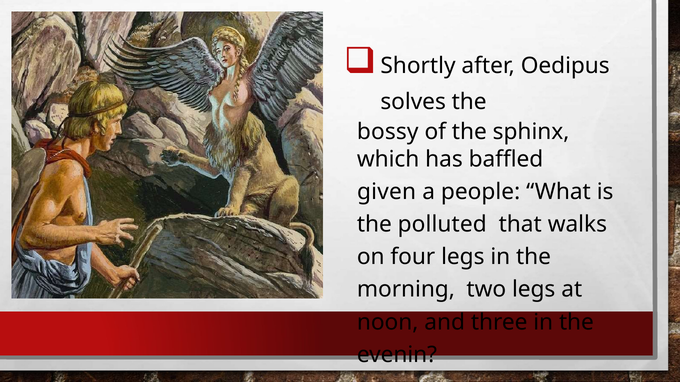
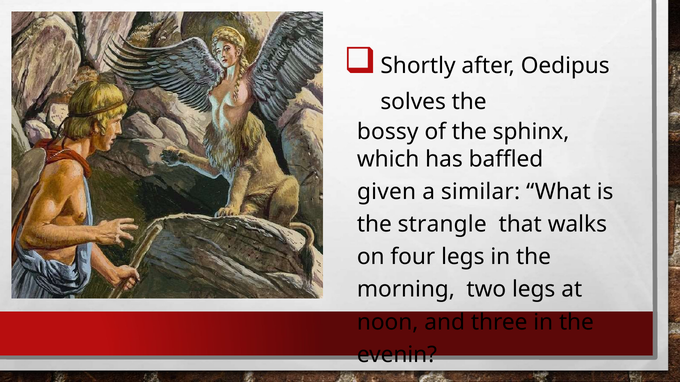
people: people -> similar (480, 192)
polluted: polluted -> strangle (442, 225)
